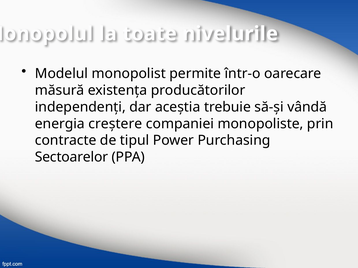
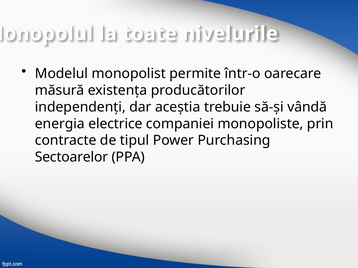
creştere: creştere -> electrice (115, 124)
